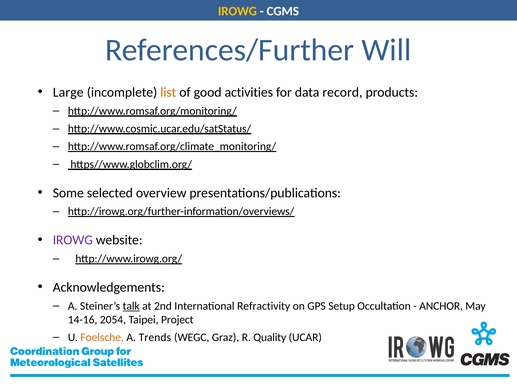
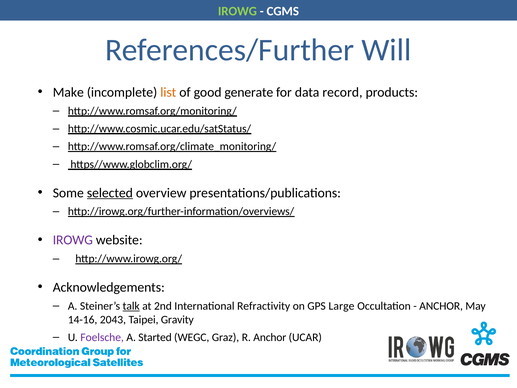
IROWG colour: yellow -> light green (237, 11)
Large: Large -> Make (68, 92)
activities: activities -> generate (249, 92)
selected underline: none -> present (110, 193)
Setup: Setup -> Large (341, 306)
2054: 2054 -> 2043 (113, 320)
Project: Project -> Gravity (177, 320)
Foelsche colour: orange -> purple (102, 337)
Trends: Trends -> Started (155, 337)
R Quality: Quality -> Anchor (270, 337)
